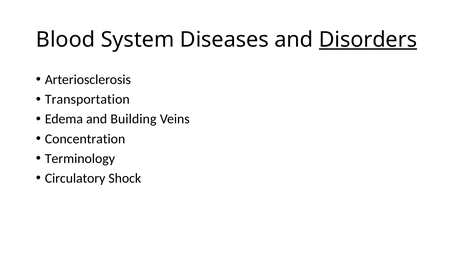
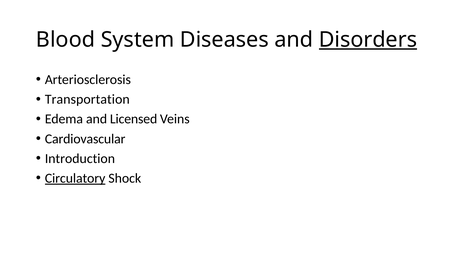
Building: Building -> Licensed (134, 119)
Concentration: Concentration -> Cardiovascular (85, 139)
Terminology: Terminology -> Introduction (80, 159)
Circulatory underline: none -> present (75, 179)
